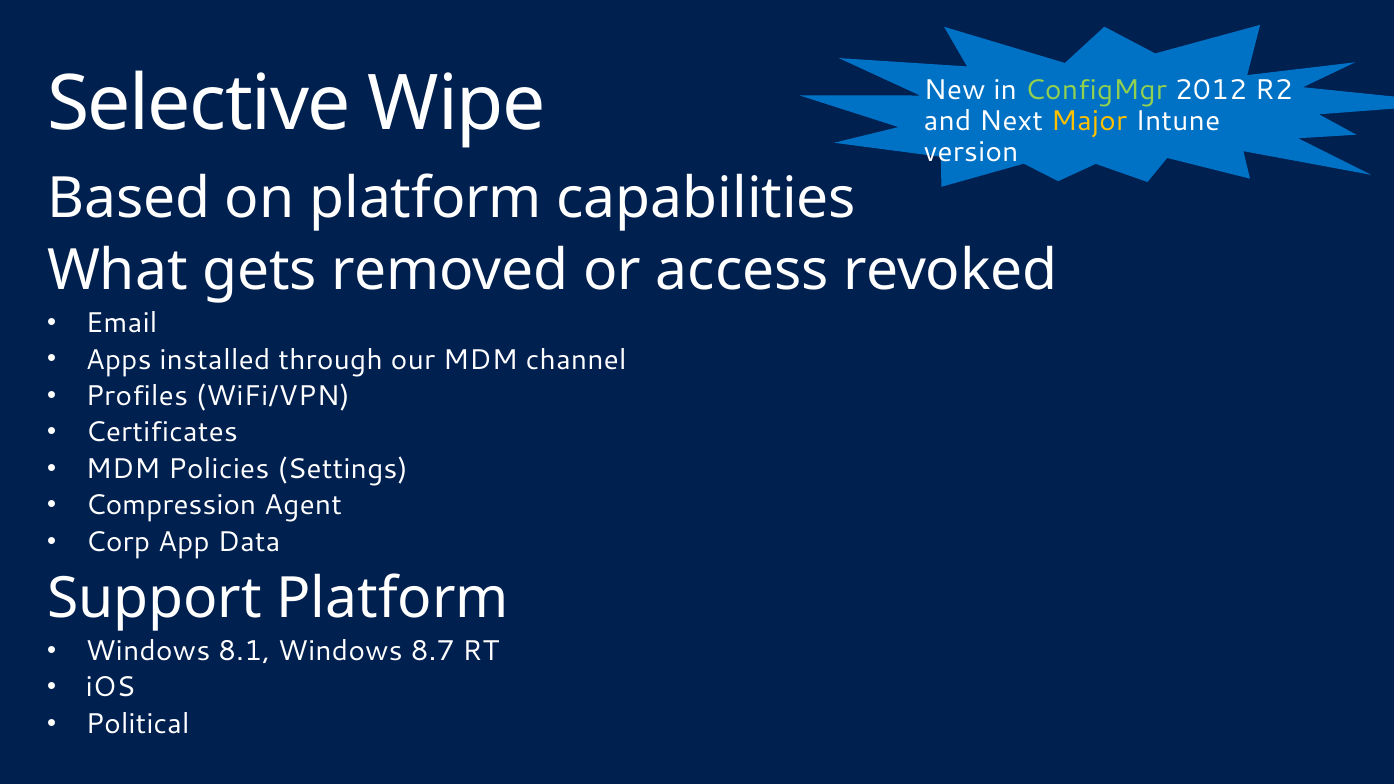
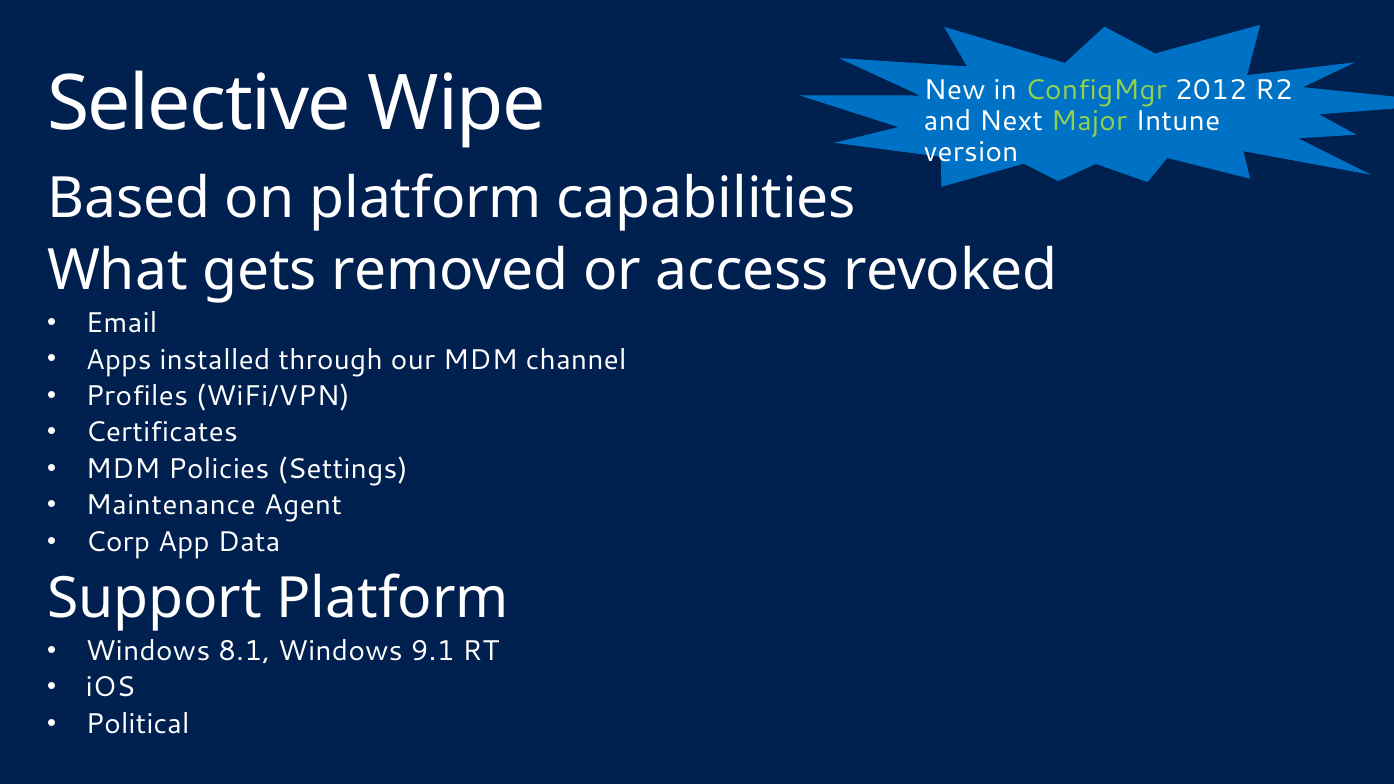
Major colour: yellow -> light green (1089, 121)
Compression: Compression -> Maintenance (171, 505)
8.7: 8.7 -> 9.1 (433, 651)
